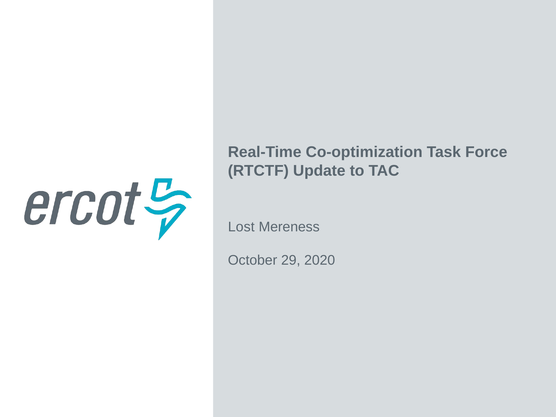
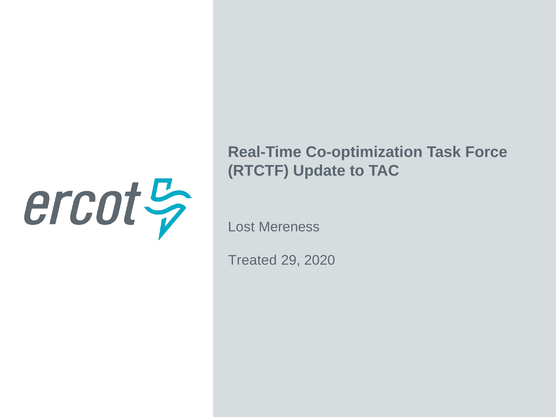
October: October -> Treated (252, 260)
